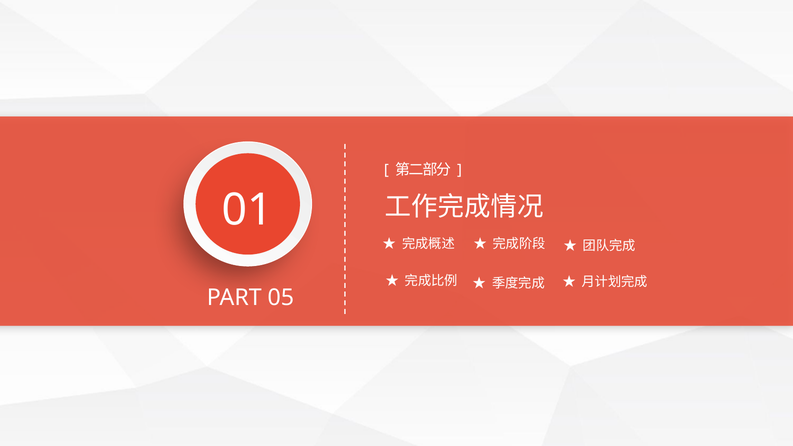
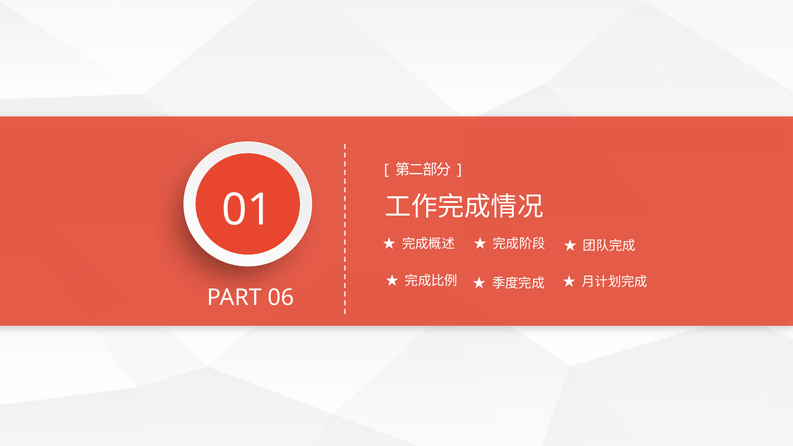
05: 05 -> 06 (281, 298)
